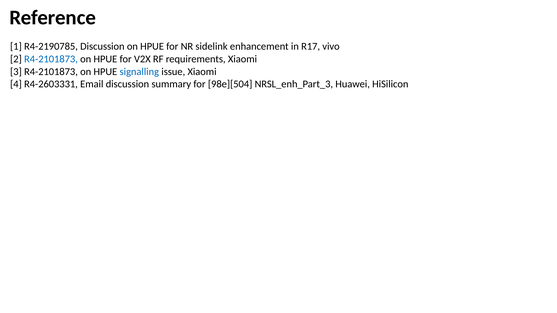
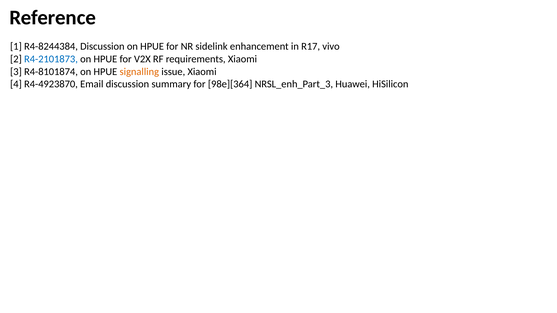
R4-2190785: R4-2190785 -> R4-8244384 (51, 47)
3 R4-2101873: R4-2101873 -> R4-8101874 (51, 72)
signalling colour: blue -> orange (139, 72)
R4-2603331: R4-2603331 -> R4-4923870 (51, 84)
98e][504: 98e][504 -> 98e][364 (230, 84)
